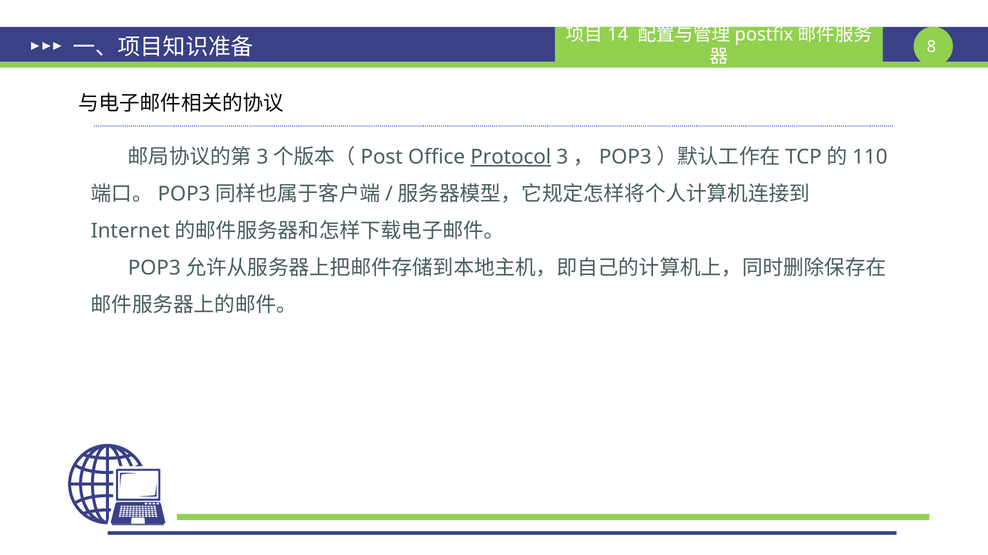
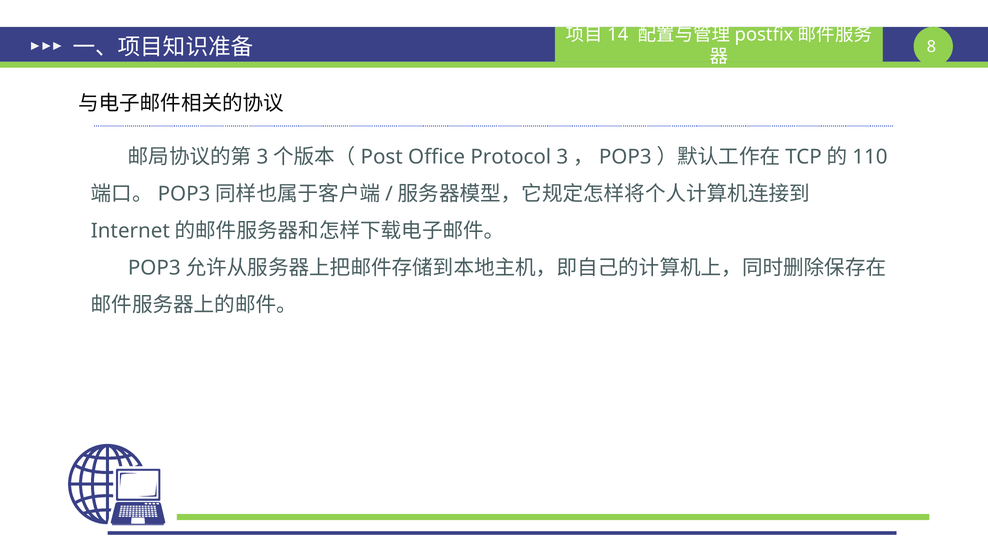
Protocol underline: present -> none (511, 157)
